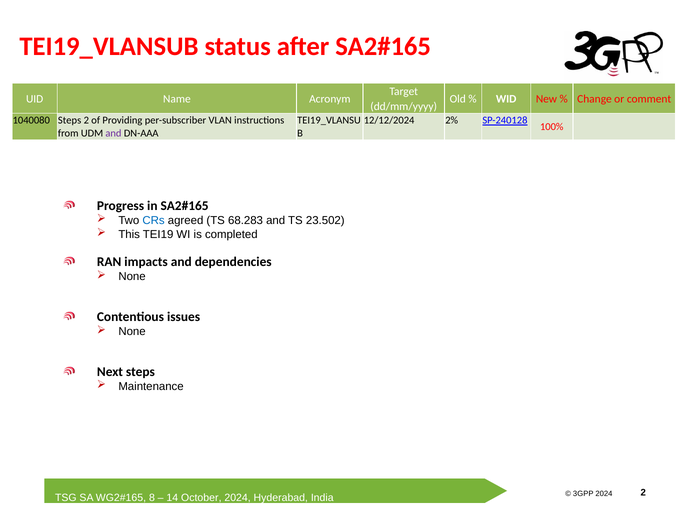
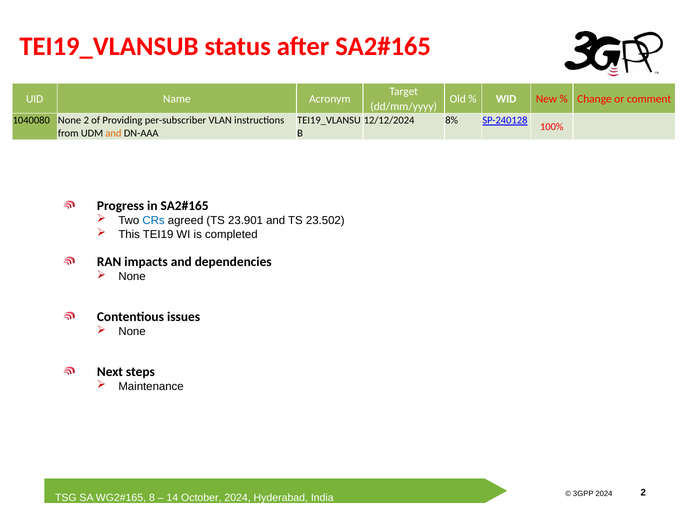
1040080 Steps: Steps -> None (70, 120)
2%: 2% -> 8% (452, 120)
and colour: purple -> orange (113, 133)
68.283: 68.283 -> 23.901 (246, 220)
